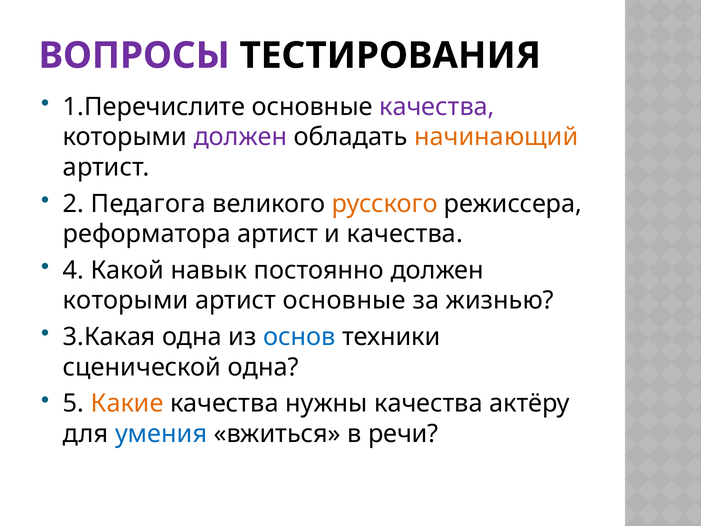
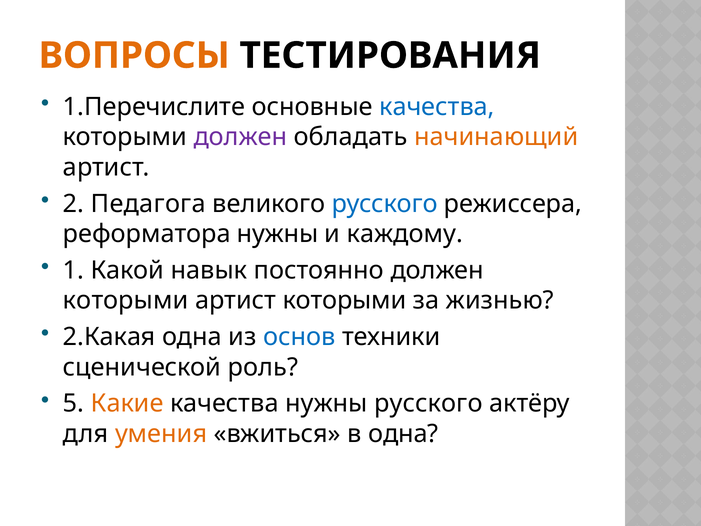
ВОПРОСЫ colour: purple -> orange (134, 56)
качества colour: purple -> blue (437, 107)
русского colour: orange -> blue (385, 204)
реформатора артист: артист -> нужны (278, 234)
и качества: качества -> каждому (405, 234)
4: 4 -> 1 (74, 270)
артист основные: основные -> которыми (345, 300)
3.Какая: 3.Какая -> 2.Какая (109, 337)
сценической одна: одна -> роль (263, 367)
нужны качества: качества -> русского (428, 403)
умения colour: blue -> orange (161, 434)
в речи: речи -> одна (403, 434)
